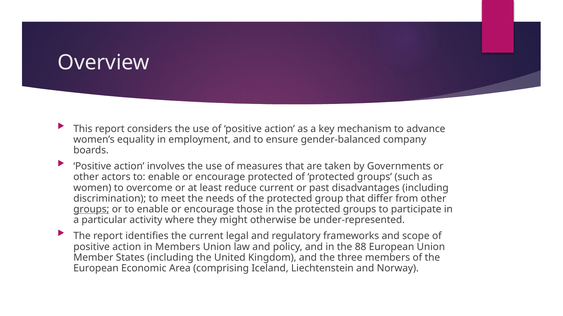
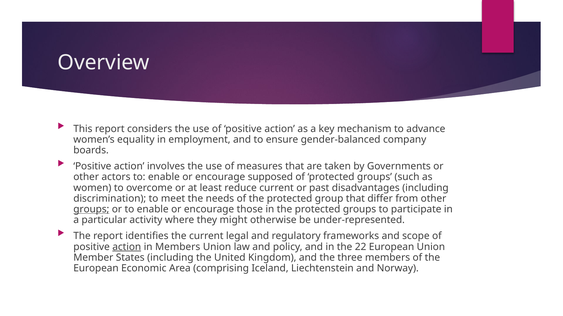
encourage protected: protected -> supposed (270, 177)
action underline: none -> present (127, 247)
88: 88 -> 22 (361, 247)
